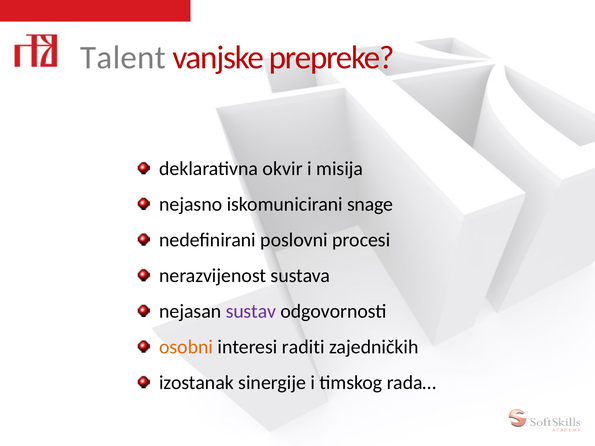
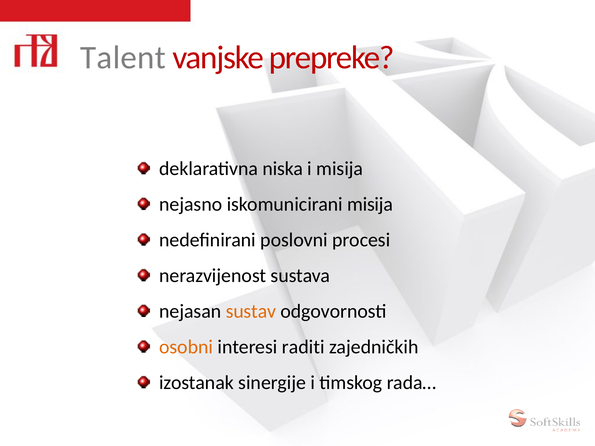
okvir: okvir -> niska (283, 169)
iskomunicirani snage: snage -> misija (370, 204)
sustav colour: purple -> orange (251, 311)
